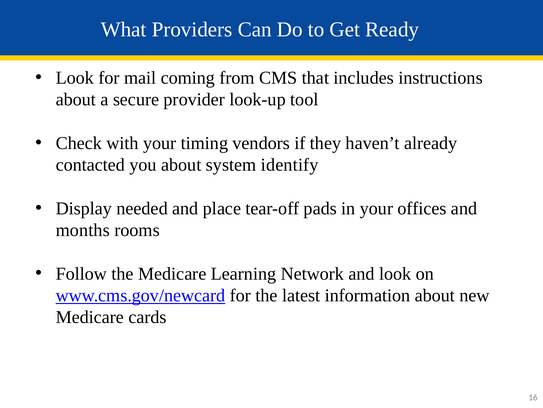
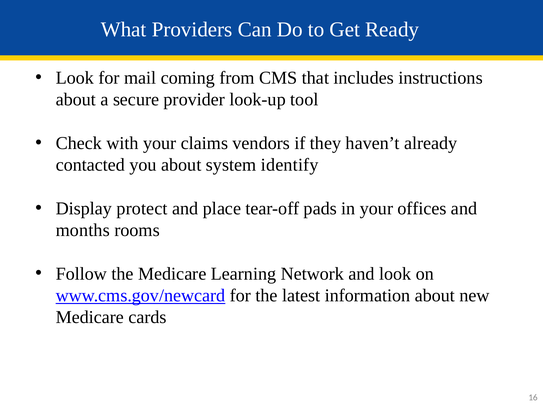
timing: timing -> claims (204, 143)
needed: needed -> protect (142, 208)
